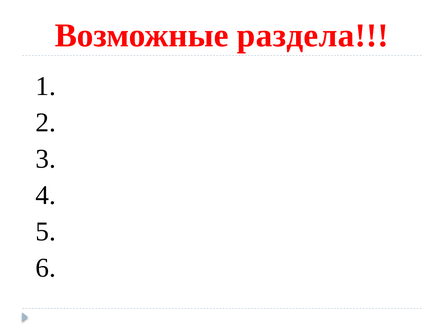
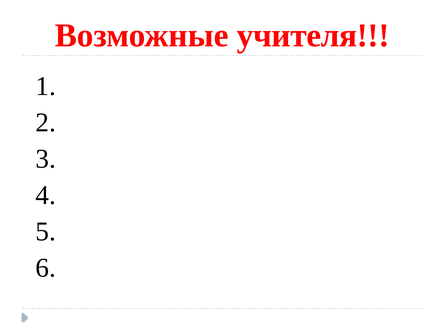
раздела: раздела -> учителя (313, 36)
